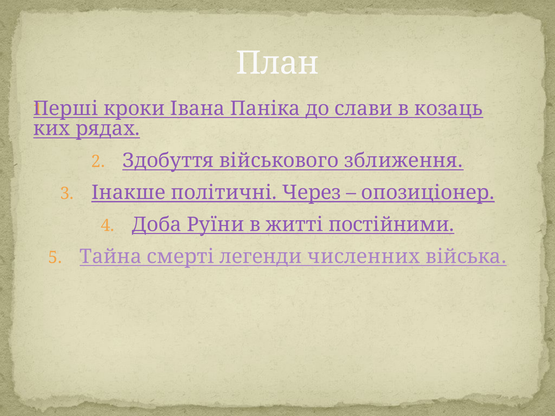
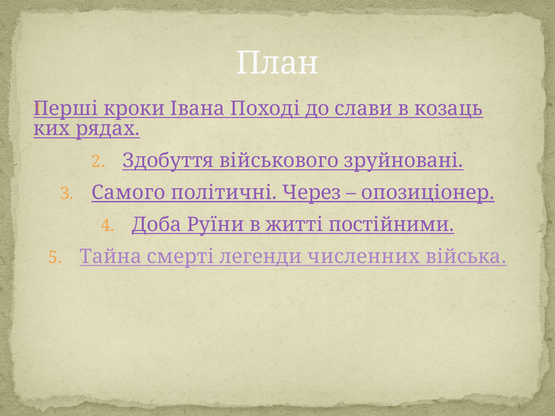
Паніка: Паніка -> Поході (265, 109)
зближення: зближення -> зруйновані (404, 161)
Інакше: Інакше -> Самого (128, 193)
